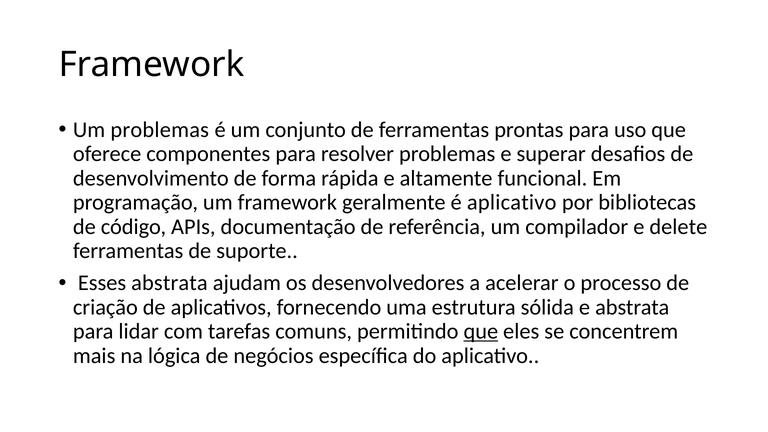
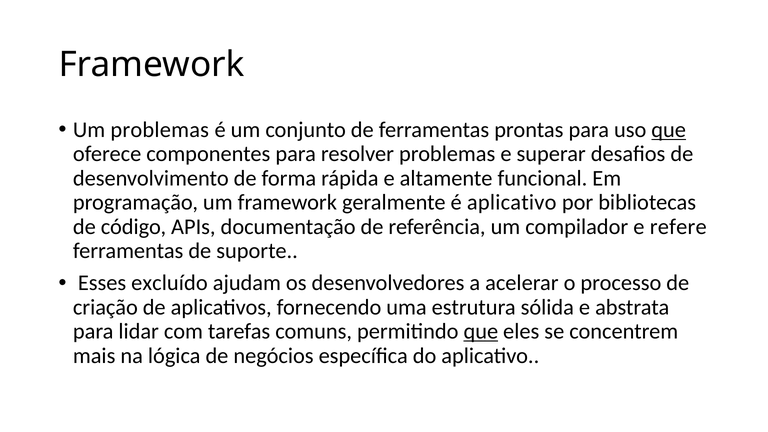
que underline: none -> present (669, 130)
delete: delete -> refere (678, 227)
Esses abstrata: abstrata -> excluído (169, 283)
